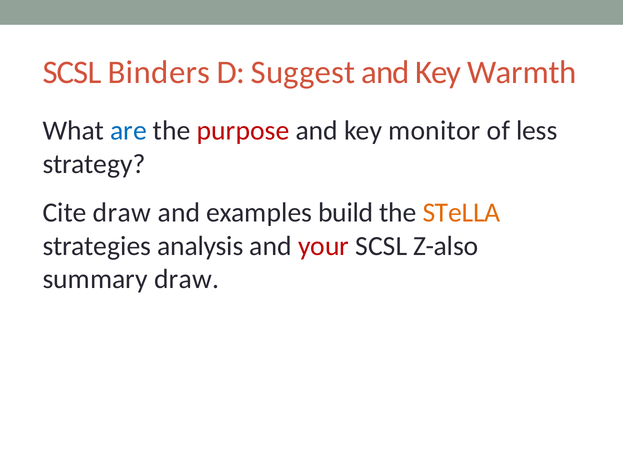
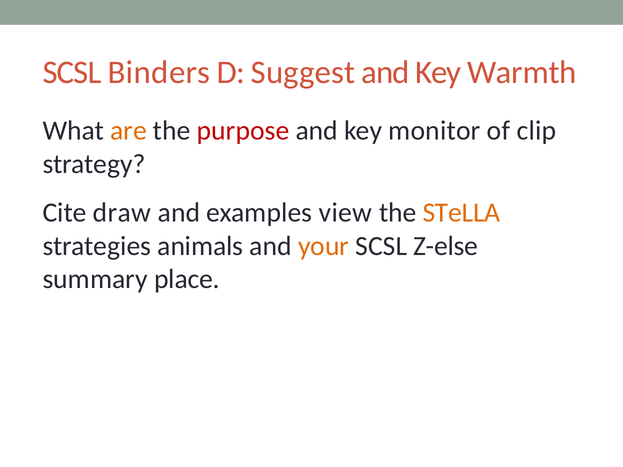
are colour: blue -> orange (129, 131)
less: less -> clip (537, 131)
build: build -> view (346, 213)
analysis: analysis -> animals (200, 246)
your colour: red -> orange (324, 246)
Z-also: Z-also -> Z-else (446, 246)
summary draw: draw -> place (187, 279)
